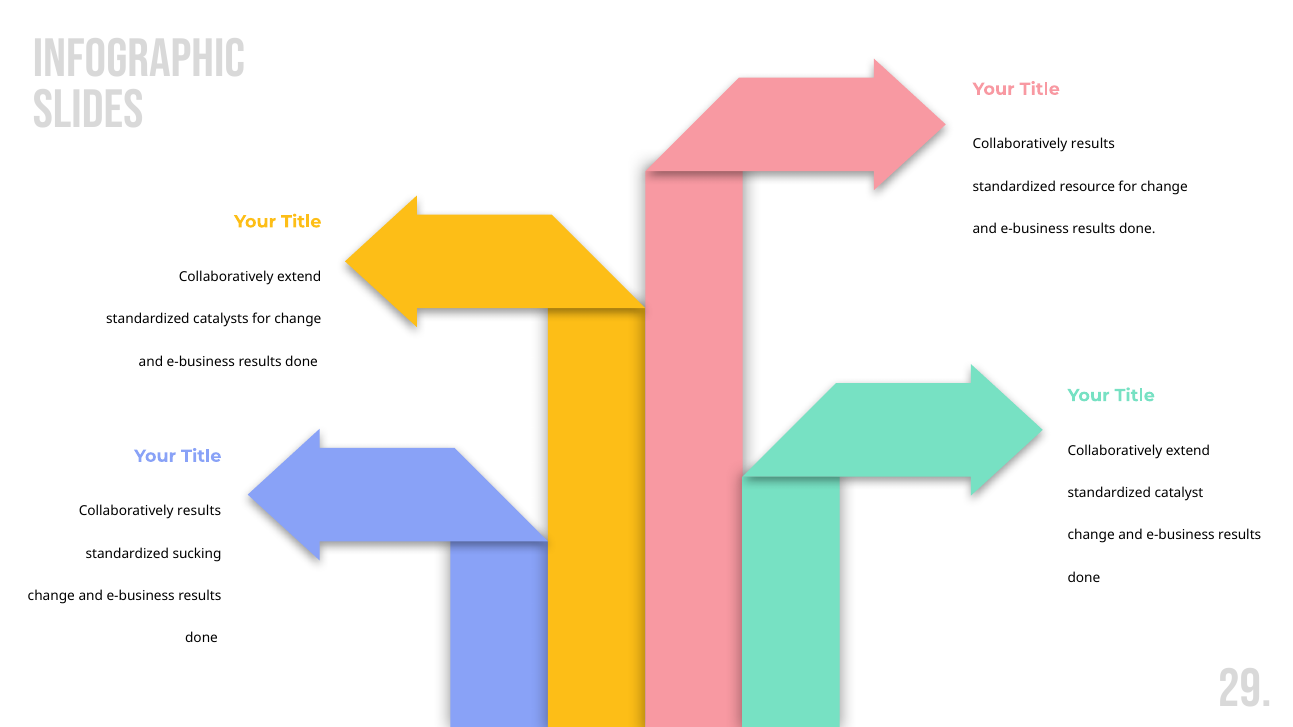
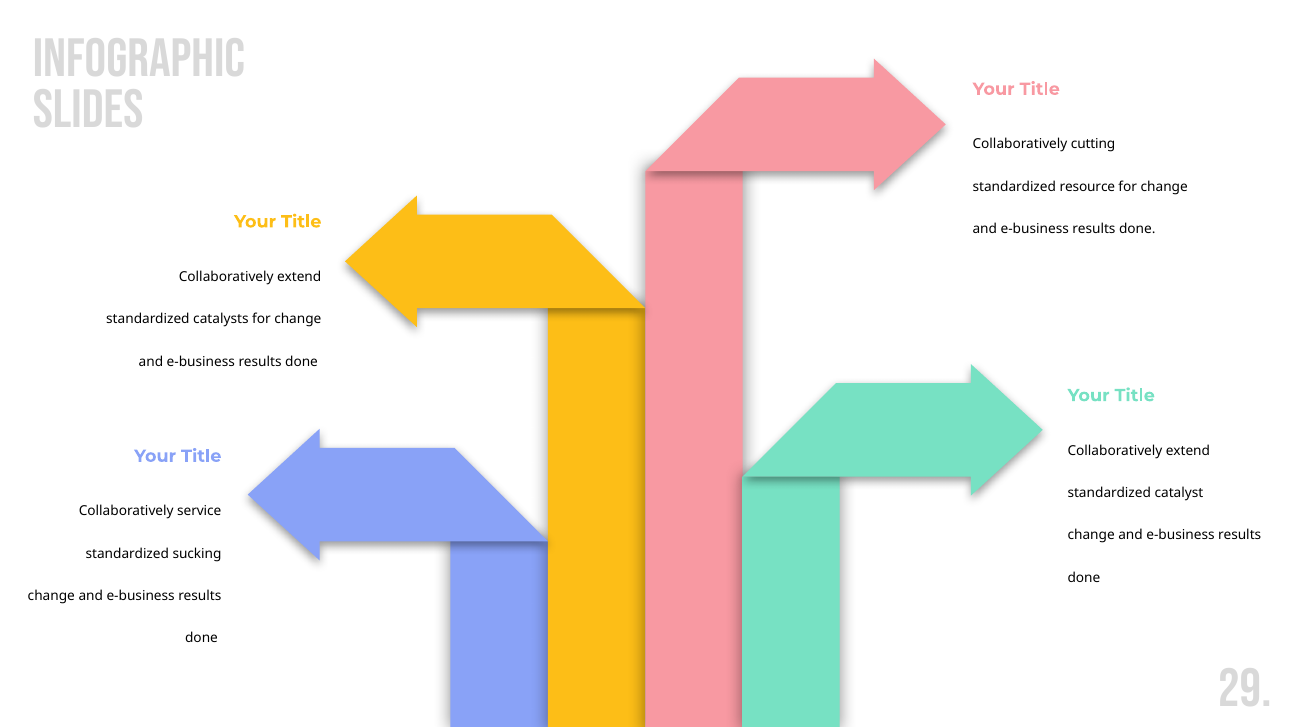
results: results -> cutting (1093, 144)
results: results -> service (199, 512)
